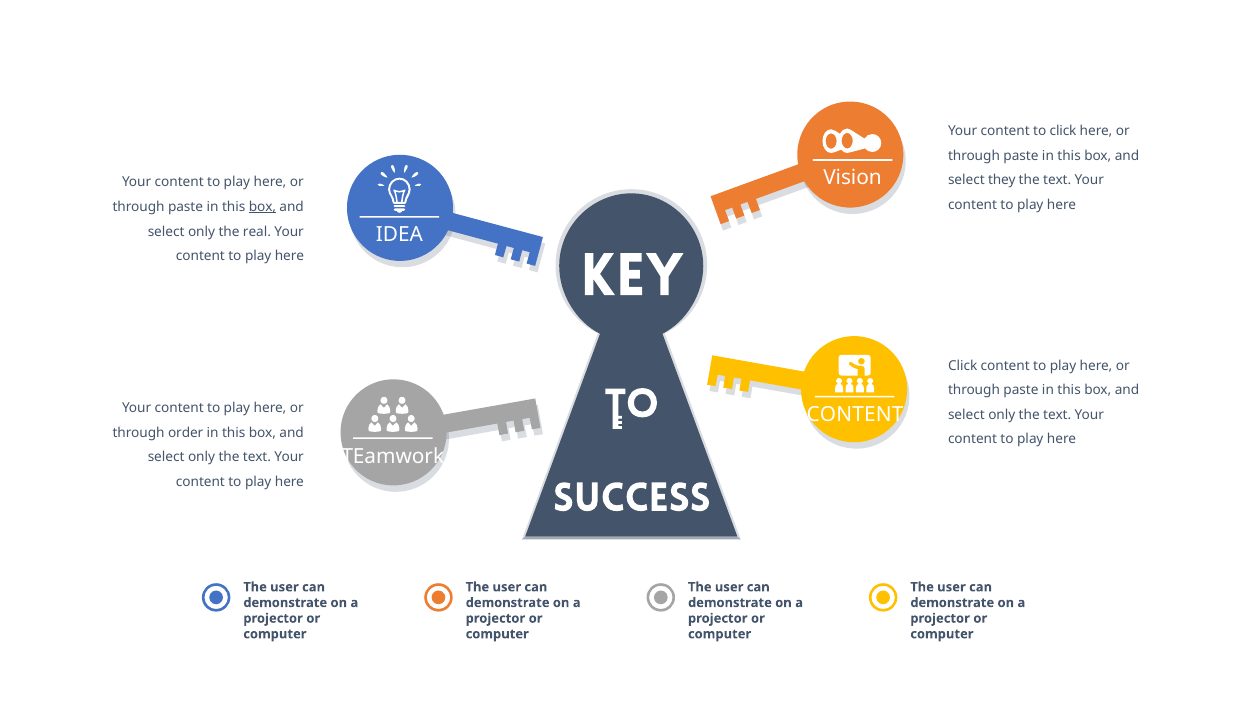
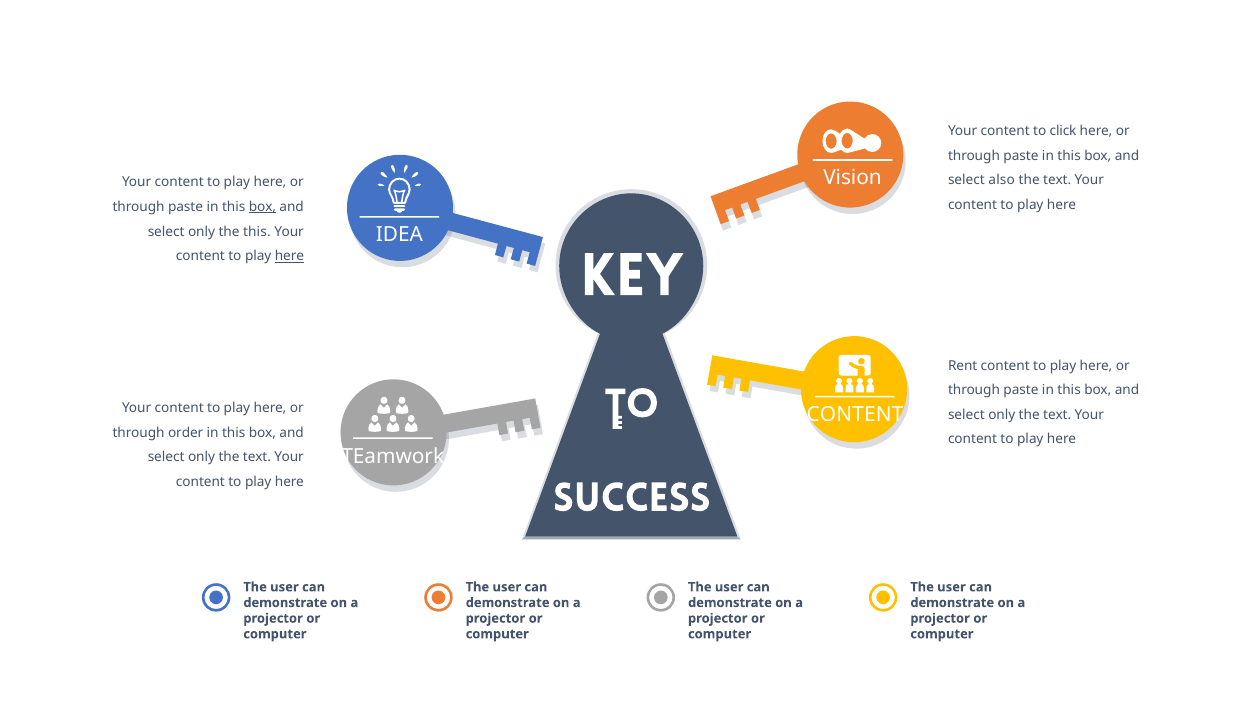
they: they -> also (1002, 180)
the real: real -> this (257, 232)
here underline: none -> present (289, 256)
Click: Click -> Rent (963, 366)
